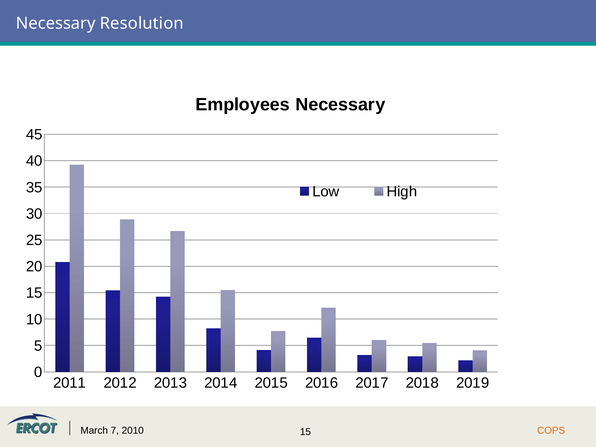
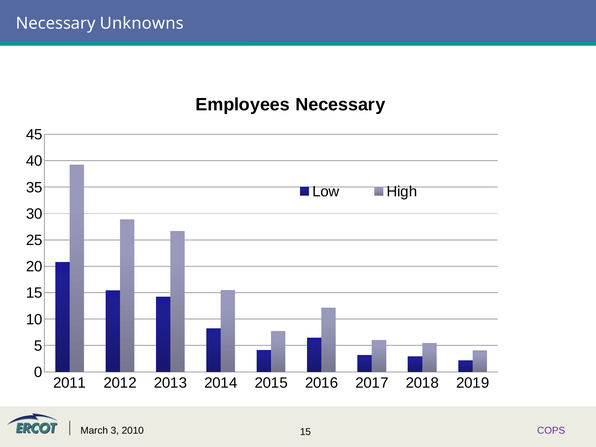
Resolution: Resolution -> Unknowns (142, 23)
7: 7 -> 3 (115, 431)
COPS colour: orange -> purple (551, 431)
